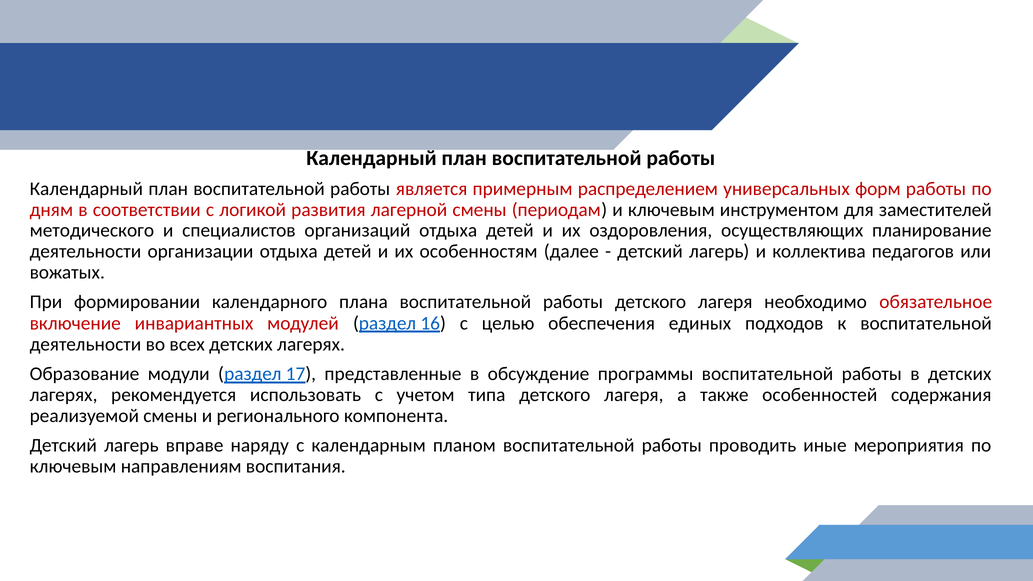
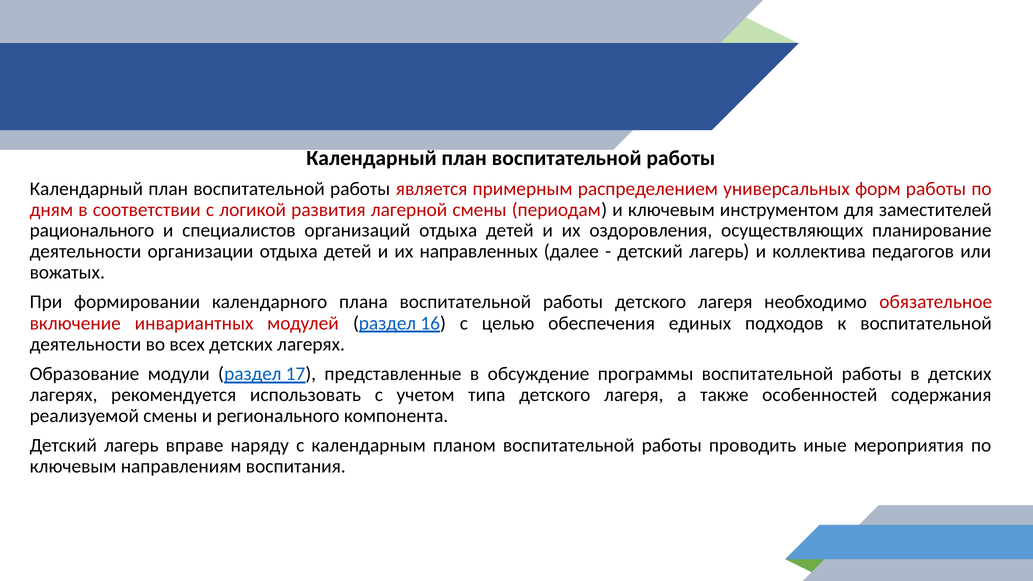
методического: методического -> рационального (92, 231)
особенностям: особенностям -> направленных (479, 252)
